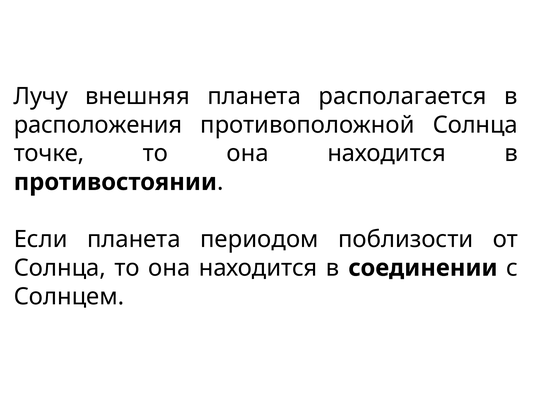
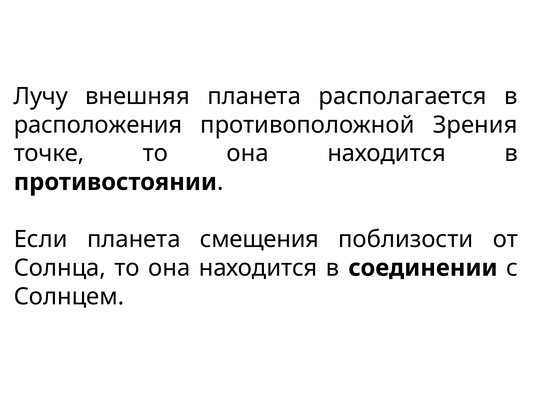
противоположной Солнца: Солнца -> Зрения (475, 125)
периодом: периодом -> смещения (259, 239)
